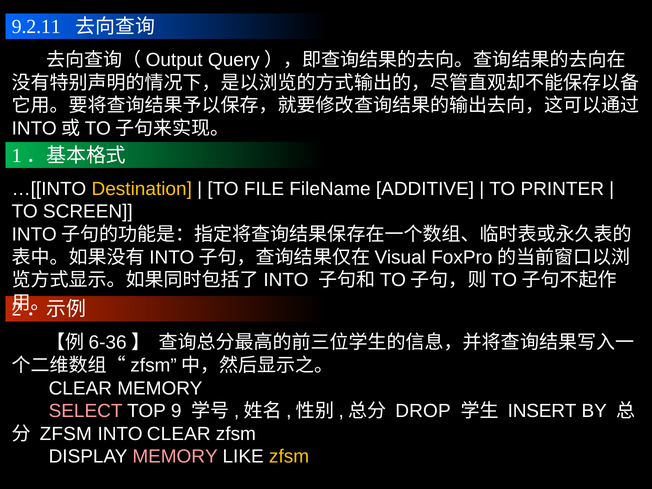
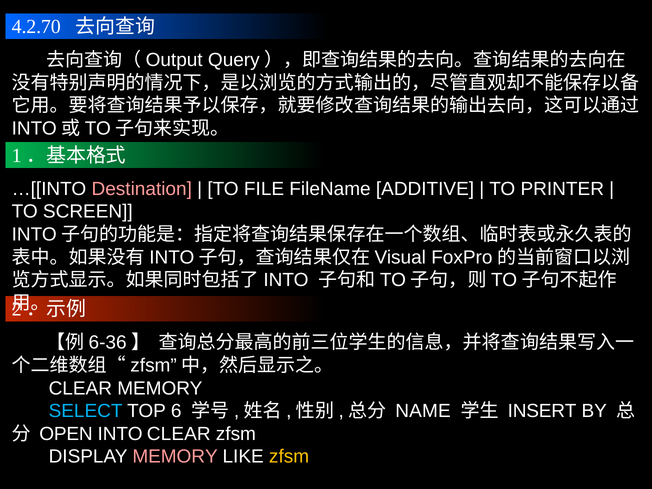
9.2.11: 9.2.11 -> 4.2.70 (36, 27)
Destination colour: yellow -> pink (142, 189)
SELECT colour: pink -> light blue (86, 411)
9: 9 -> 6 (176, 411)
DROP: DROP -> NAME (423, 411)
ZFSM: ZFSM -> OPEN (66, 434)
